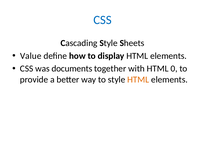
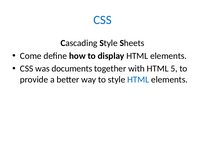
Value: Value -> Come (31, 56)
0: 0 -> 5 (174, 69)
HTML colour: orange -> blue (138, 79)
